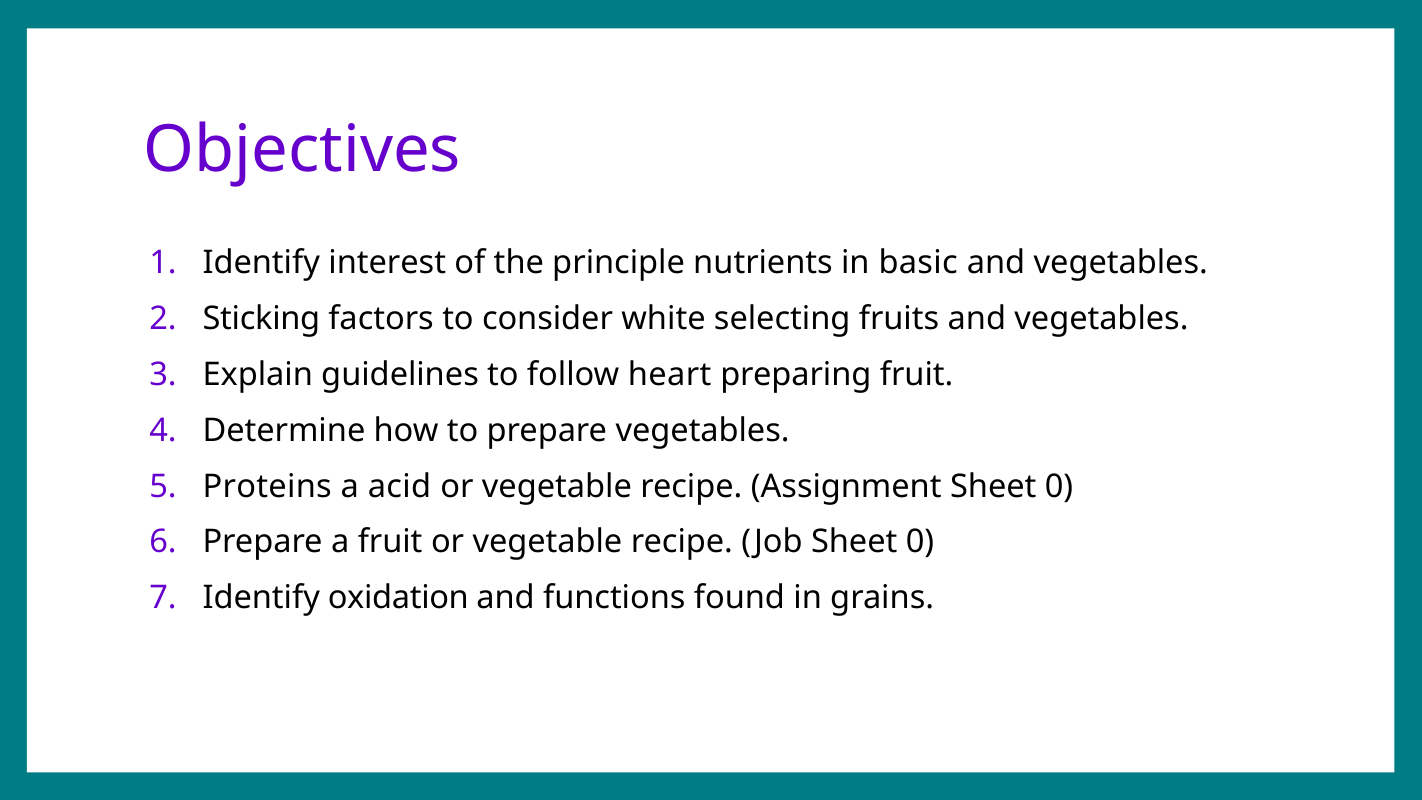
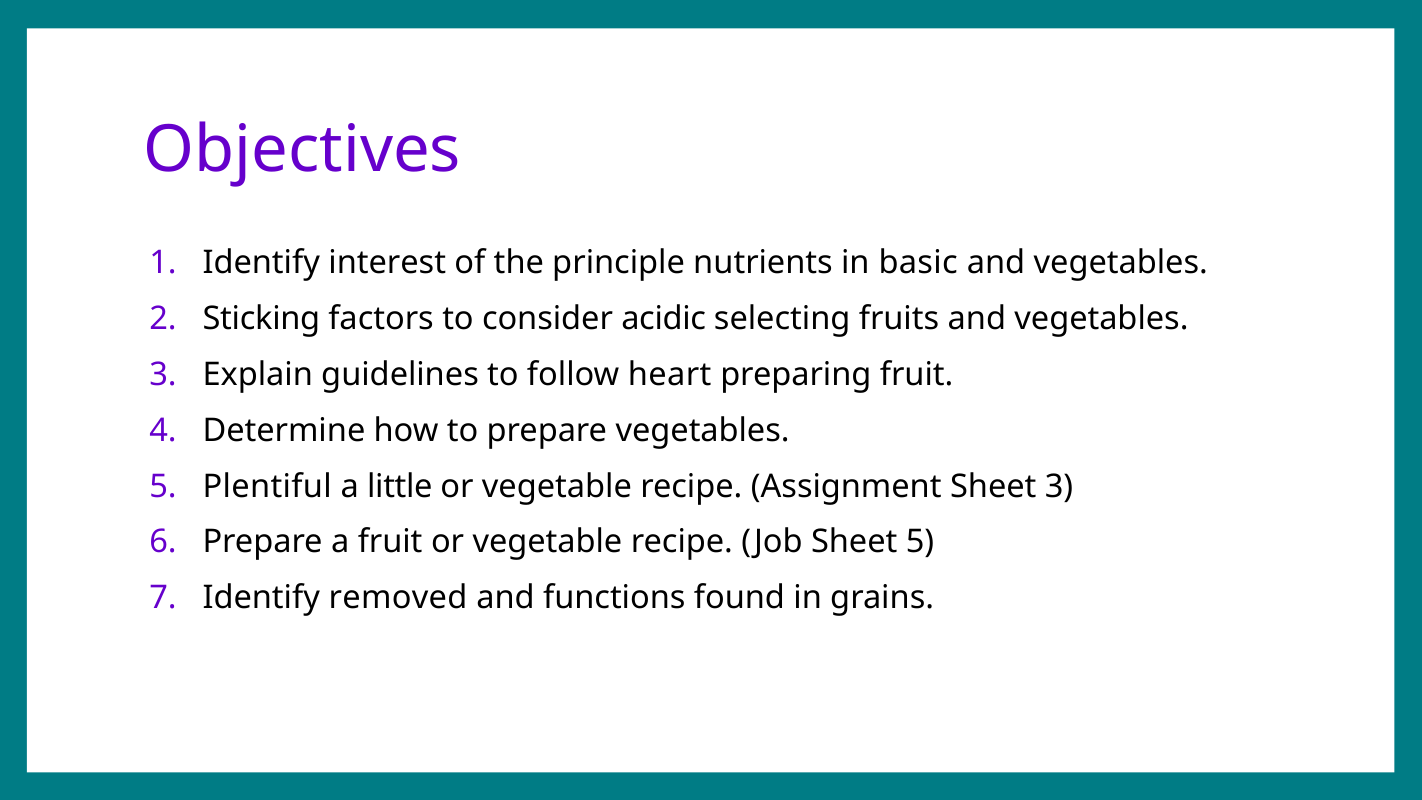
white: white -> acidic (664, 319)
Proteins: Proteins -> Plentiful (267, 486)
acid: acid -> little (400, 486)
Assignment Sheet 0: 0 -> 3 (1059, 486)
Job Sheet 0: 0 -> 5 (920, 542)
oxidation: oxidation -> removed (398, 598)
